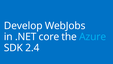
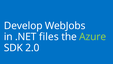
core: core -> files (49, 37)
Azure colour: light blue -> light green (93, 37)
2.4: 2.4 -> 2.0 (32, 48)
